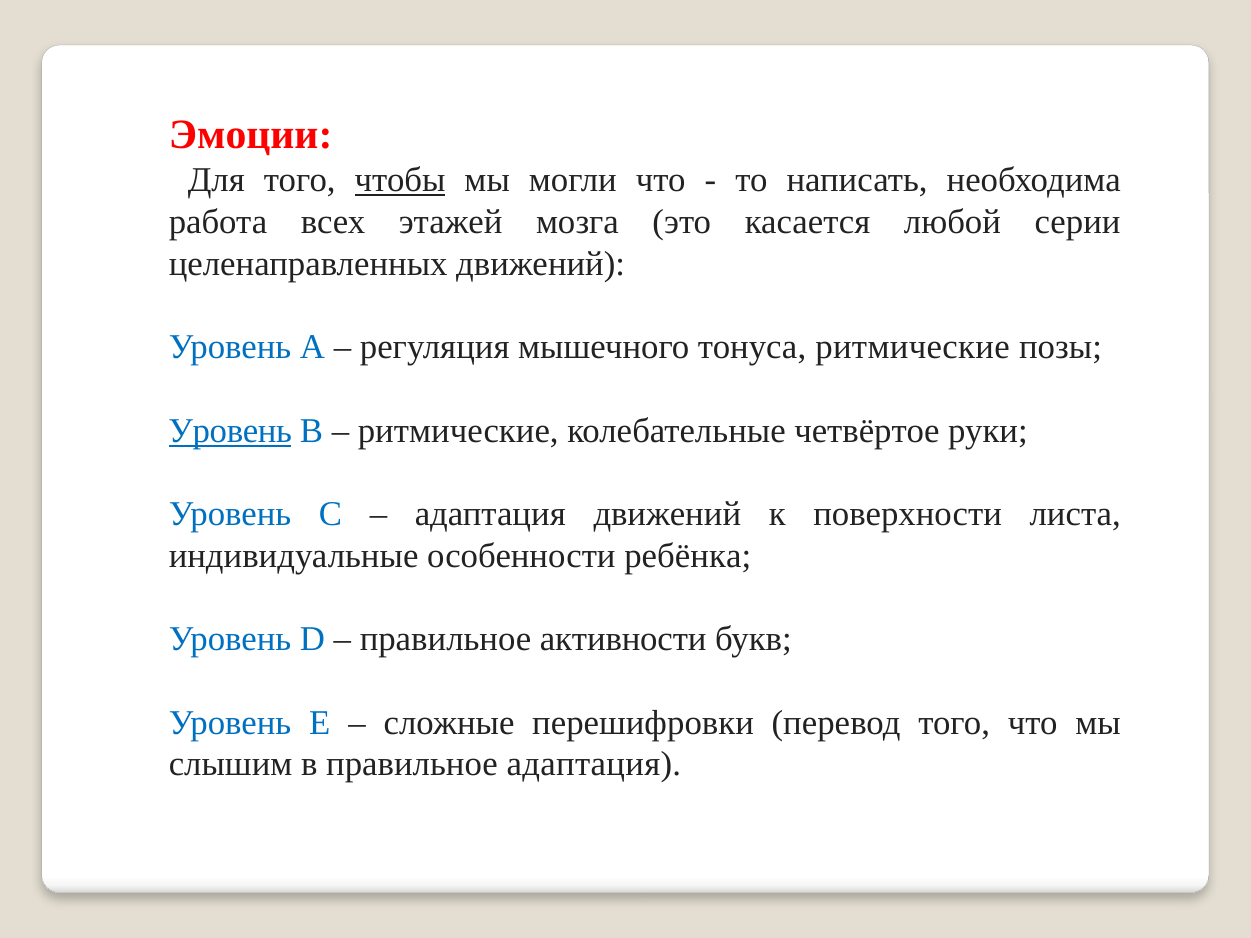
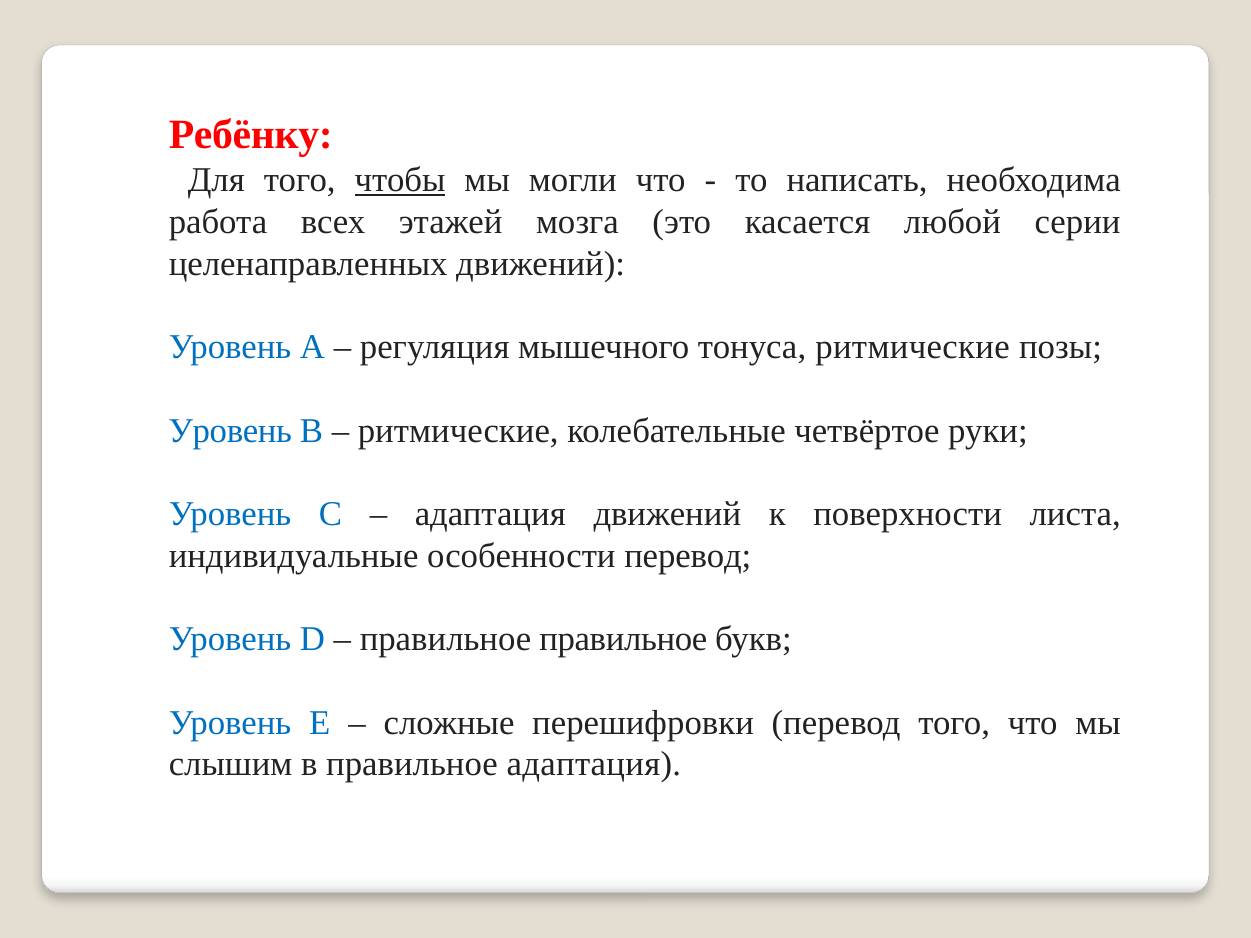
Эмоции: Эмоции -> Ребёнку (251, 135)
Уровень underline: present -> none (230, 431)
особенности ребёнка: ребёнка -> перевод (688, 556)
правильное активности: активности -> правильное (623, 639)
